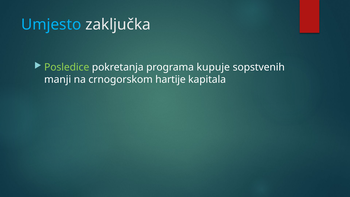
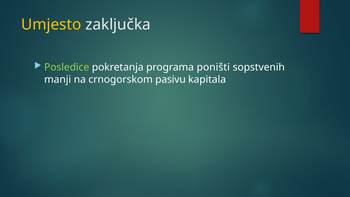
Umjesto colour: light blue -> yellow (51, 25)
kupuje: kupuje -> poništi (213, 67)
hartije: hartije -> pasivu (170, 79)
